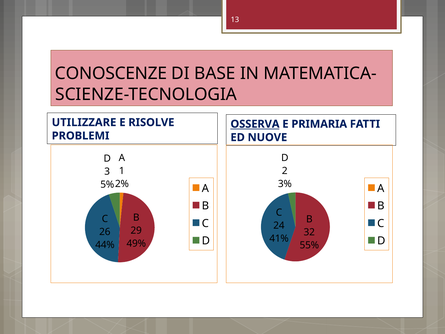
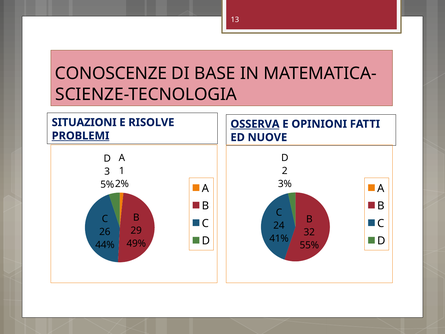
UTILIZZARE: UTILIZZARE -> SITUAZIONI (84, 122)
PRIMARIA: PRIMARIA -> OPINIONI (319, 124)
PROBLEMI underline: none -> present (81, 136)
